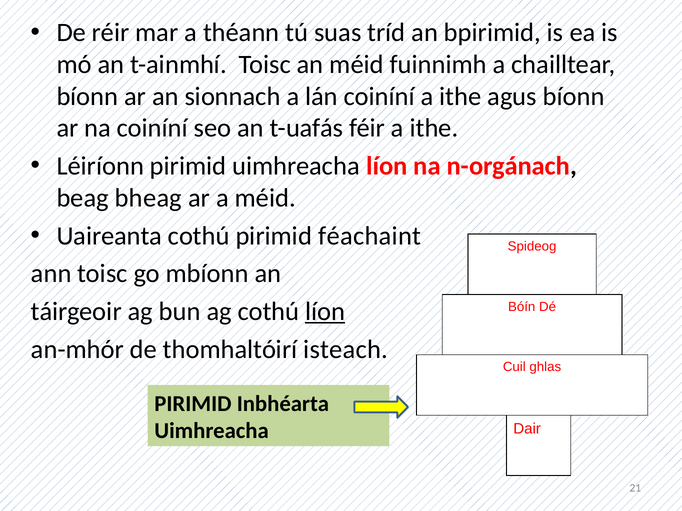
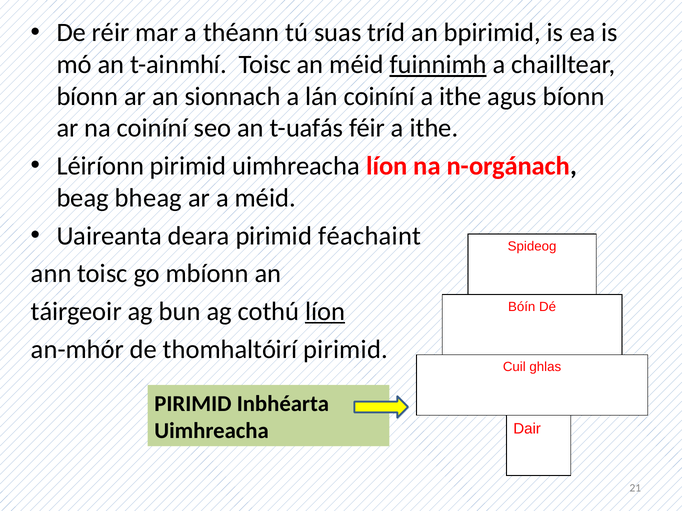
fuinnimh underline: none -> present (438, 65)
Uaireanta cothú: cothú -> deara (199, 236)
thomhaltóirí isteach: isteach -> pirimid (346, 350)
